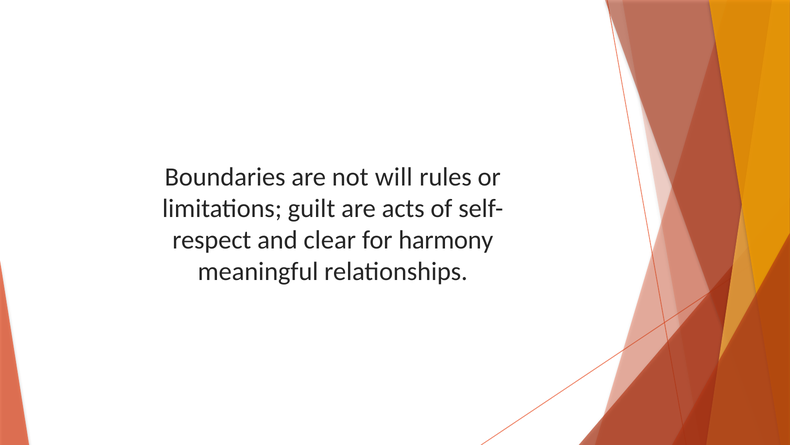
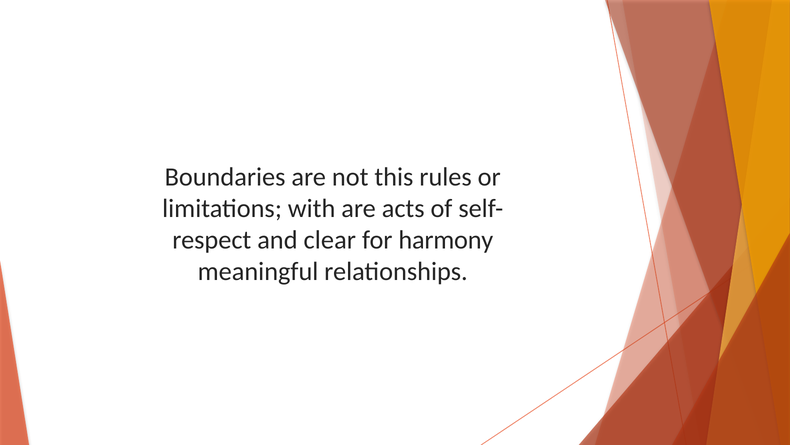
will: will -> this (394, 177)
guilt: guilt -> with (312, 208)
